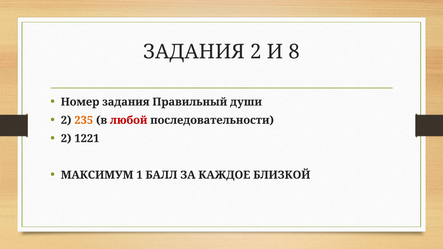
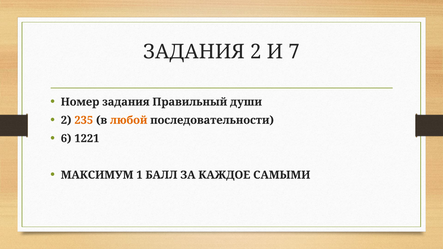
8: 8 -> 7 (294, 52)
любой colour: red -> orange (129, 120)
2: 2 -> 6 (66, 139)
БЛИЗКОЙ: БЛИЗКОЙ -> САМЫМИ (282, 175)
